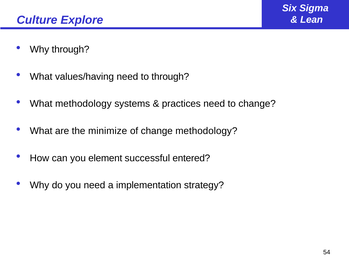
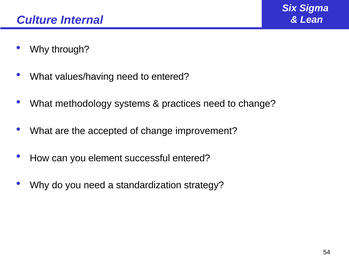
Explore: Explore -> Internal (82, 20)
to through: through -> entered (170, 76)
minimize: minimize -> accepted (108, 131)
change methodology: methodology -> improvement (206, 131)
implementation: implementation -> standardization (149, 185)
